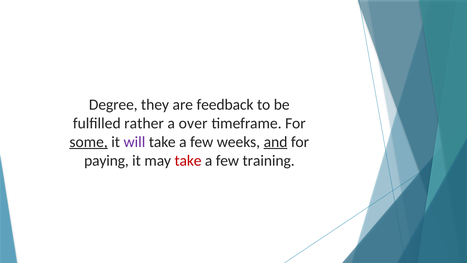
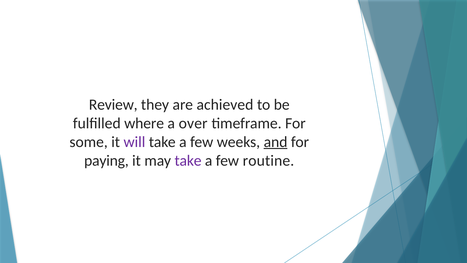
Degree: Degree -> Review (113, 104)
feedback: feedback -> achieved (225, 104)
rather: rather -> where (144, 123)
some underline: present -> none (89, 142)
take colour: red -> purple (188, 160)
training: training -> routine (268, 160)
